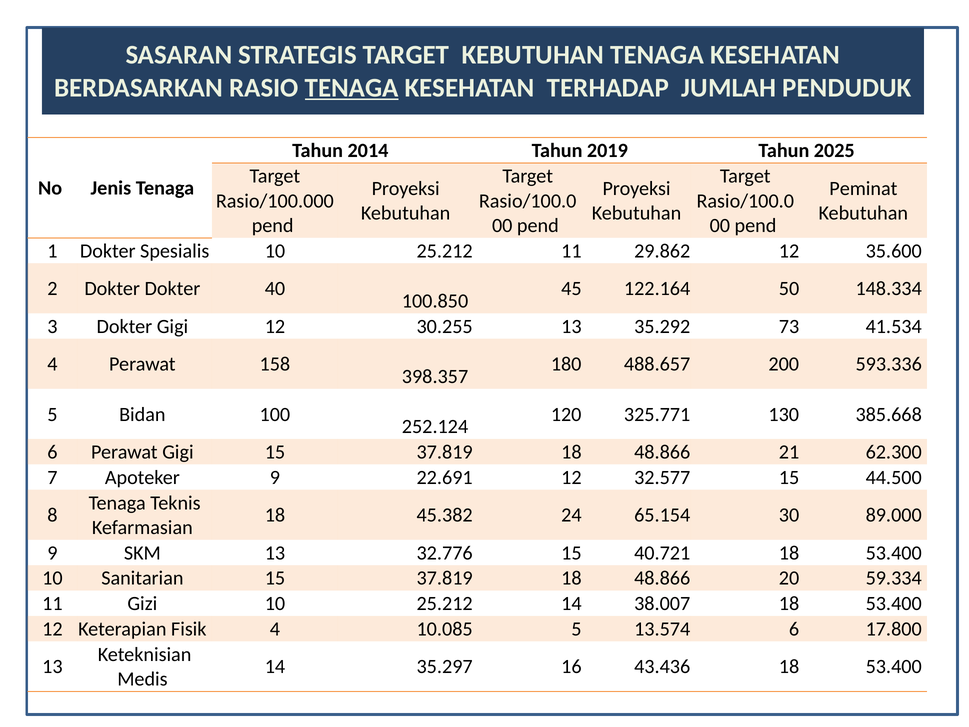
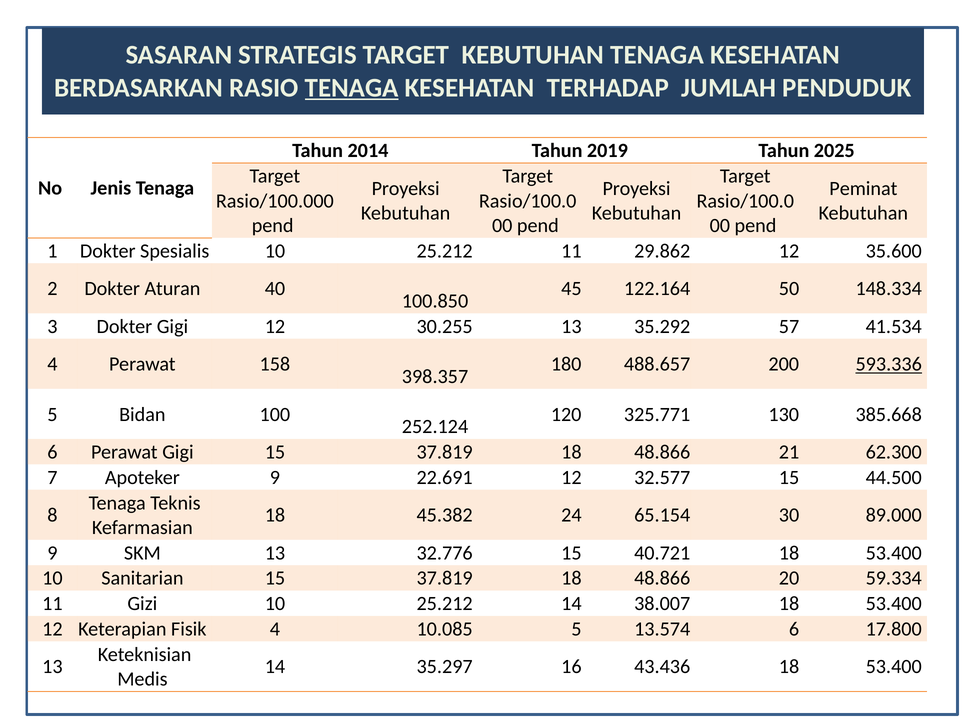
Dokter Dokter: Dokter -> Aturan (172, 289)
73: 73 -> 57 (789, 326)
593.336 underline: none -> present (889, 364)
